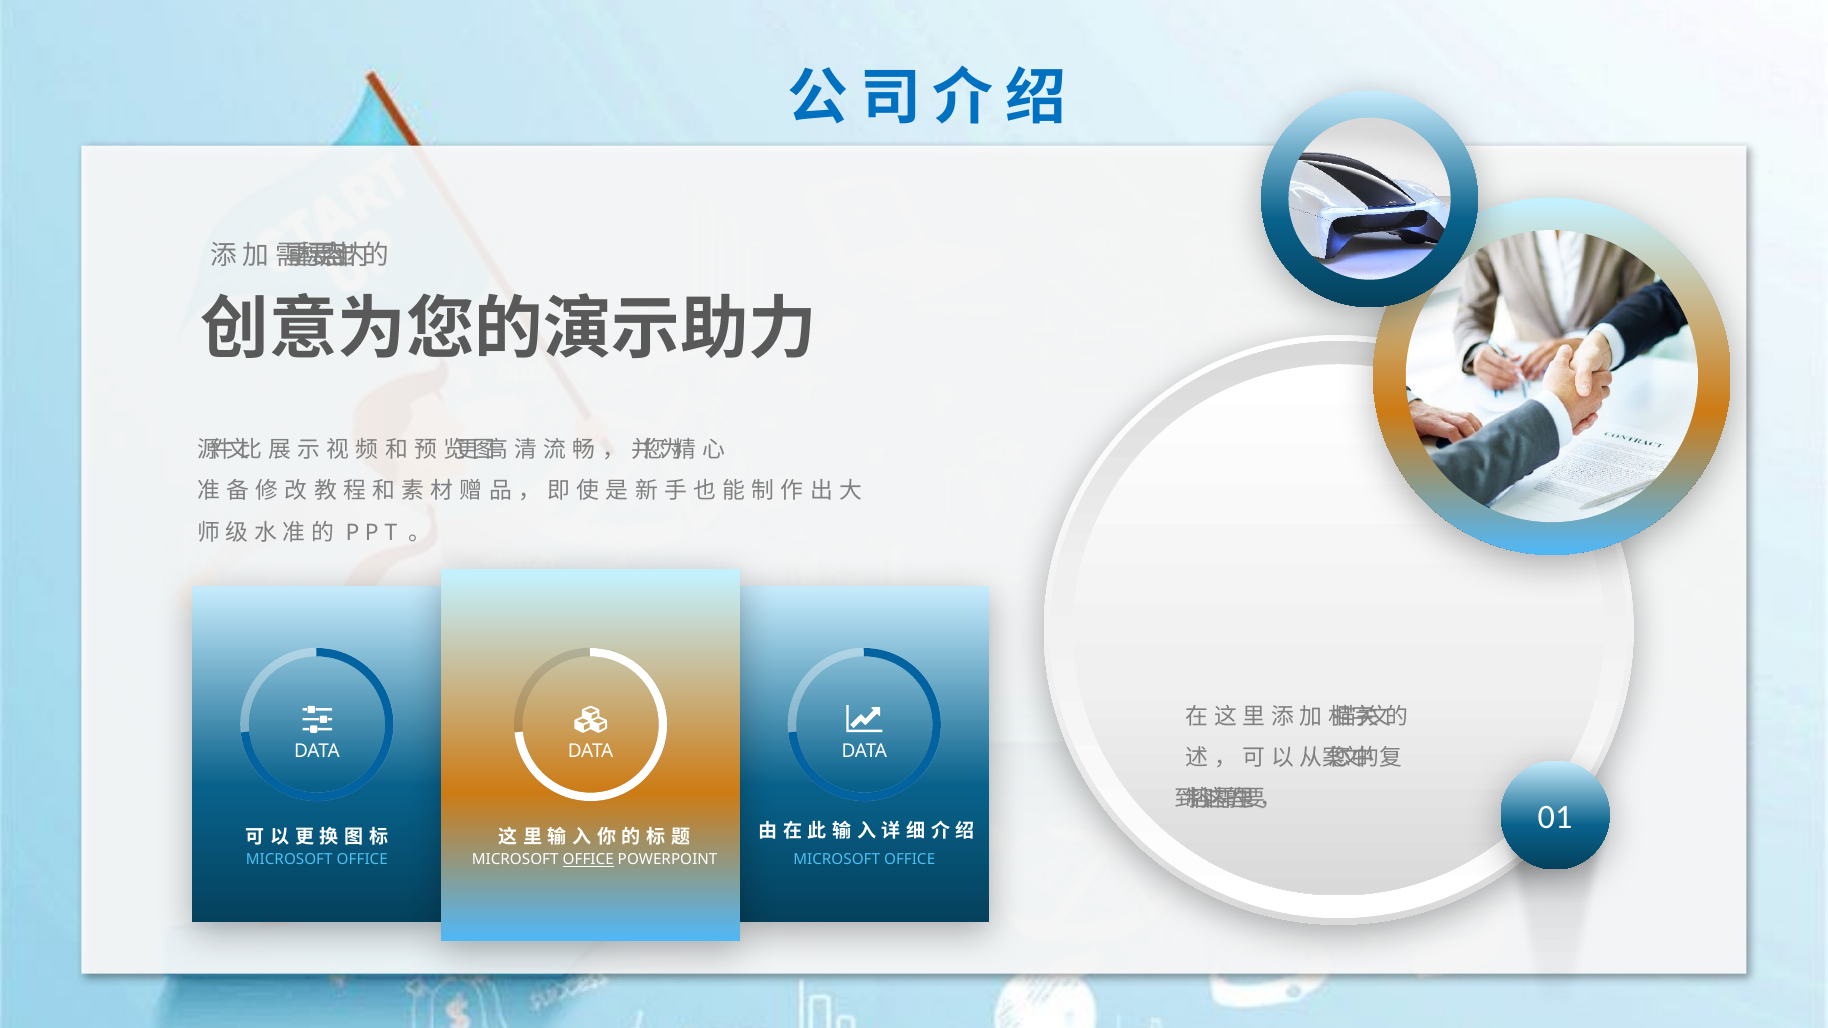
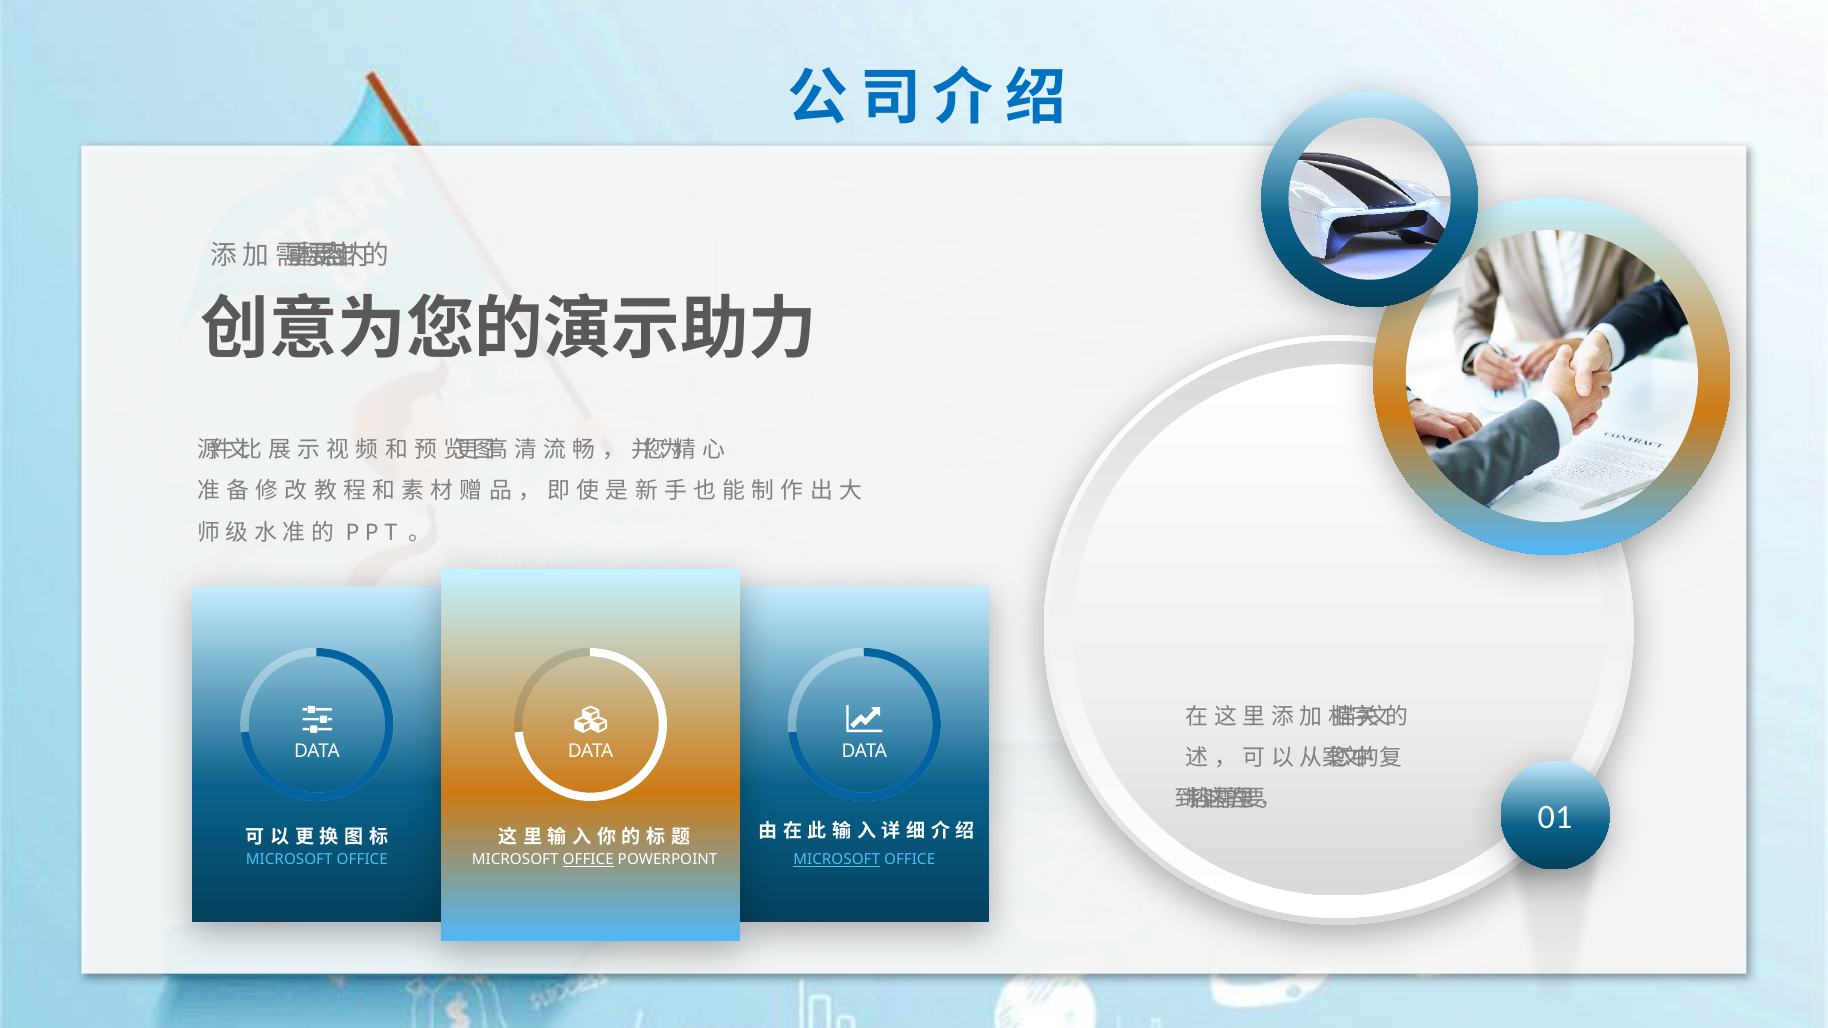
MICROSOFT underline: none -> present (837, 860)
